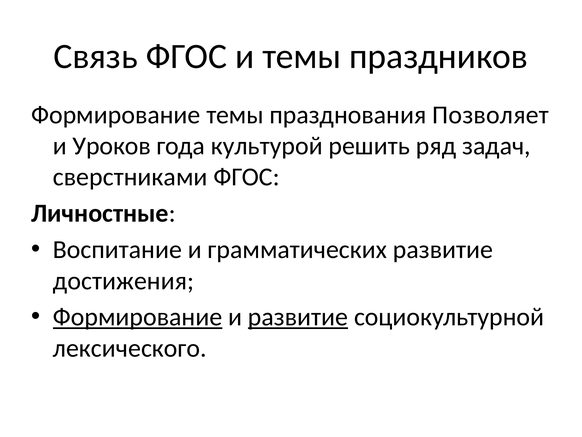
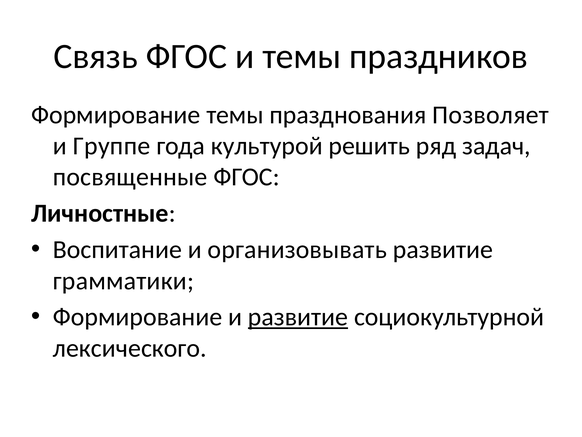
Уроков: Уроков -> Группе (112, 146)
сверстниками: сверстниками -> посвященные (130, 177)
грамматических: грамматических -> организовывать (297, 249)
достижения: достижения -> грамматики (123, 280)
Формирование underline: present -> none (138, 317)
